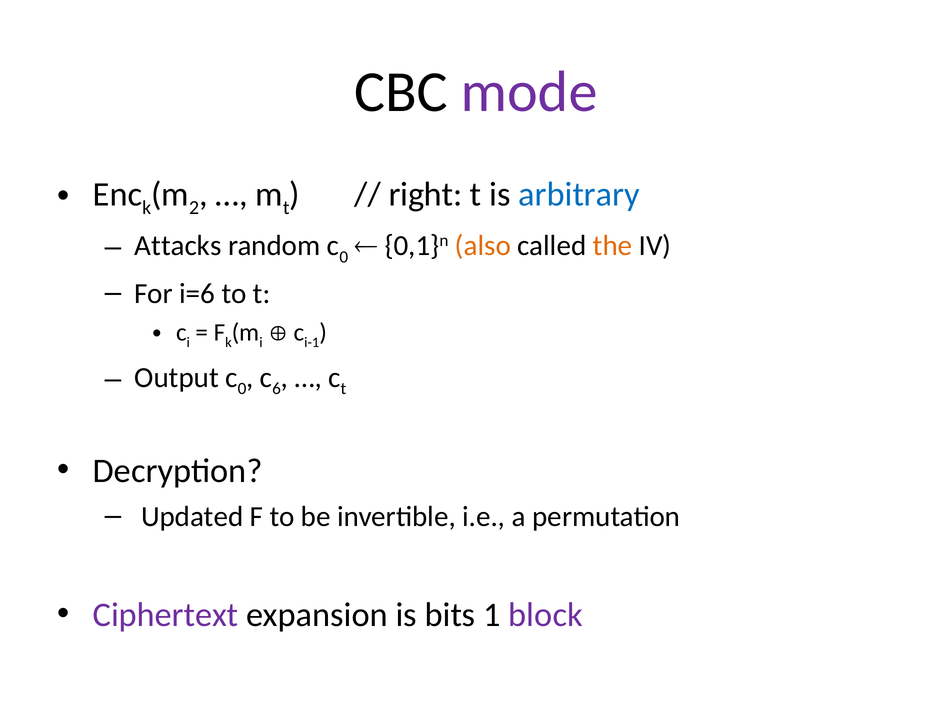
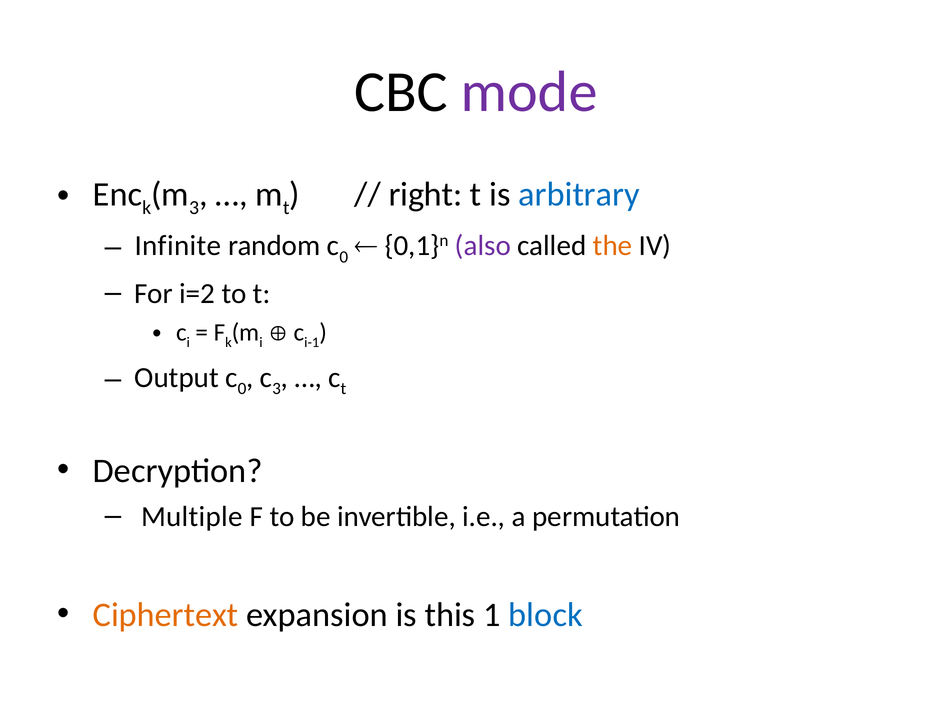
2: 2 -> 3 (194, 208)
Attacks: Attacks -> Infinite (178, 246)
also colour: orange -> purple (483, 246)
i=6: i=6 -> i=2 (197, 294)
6: 6 -> 3 (277, 389)
Updated: Updated -> Multiple (192, 517)
Ciphertext colour: purple -> orange (166, 615)
bits: bits -> this (450, 615)
block colour: purple -> blue (546, 615)
